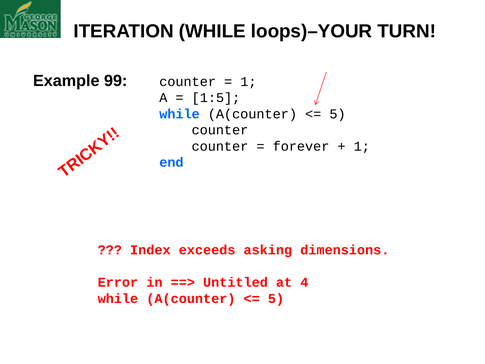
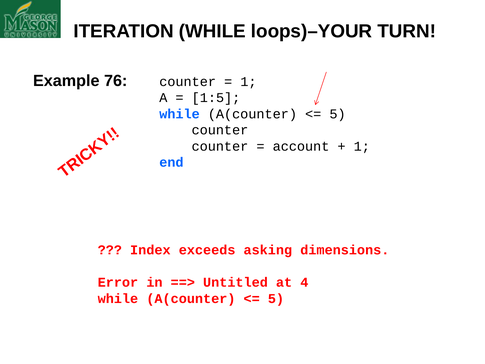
99: 99 -> 76 (116, 81)
forever: forever -> account (301, 146)
